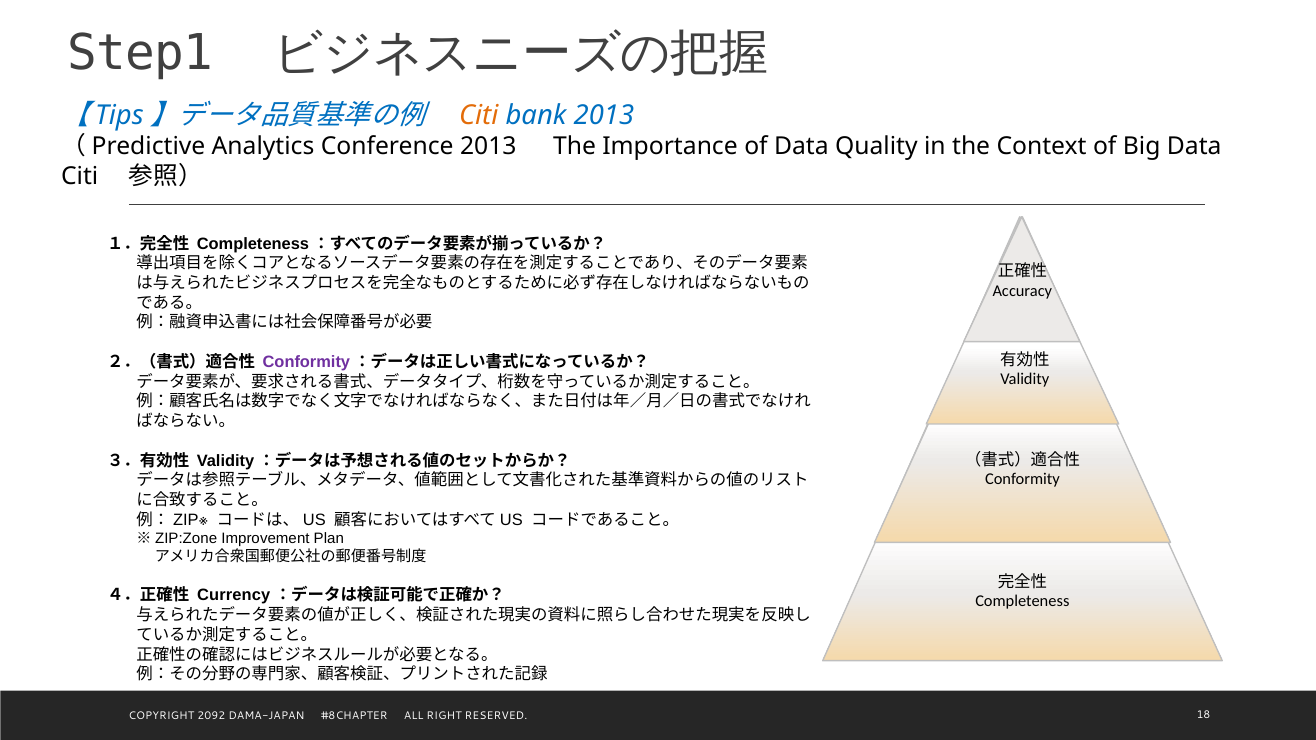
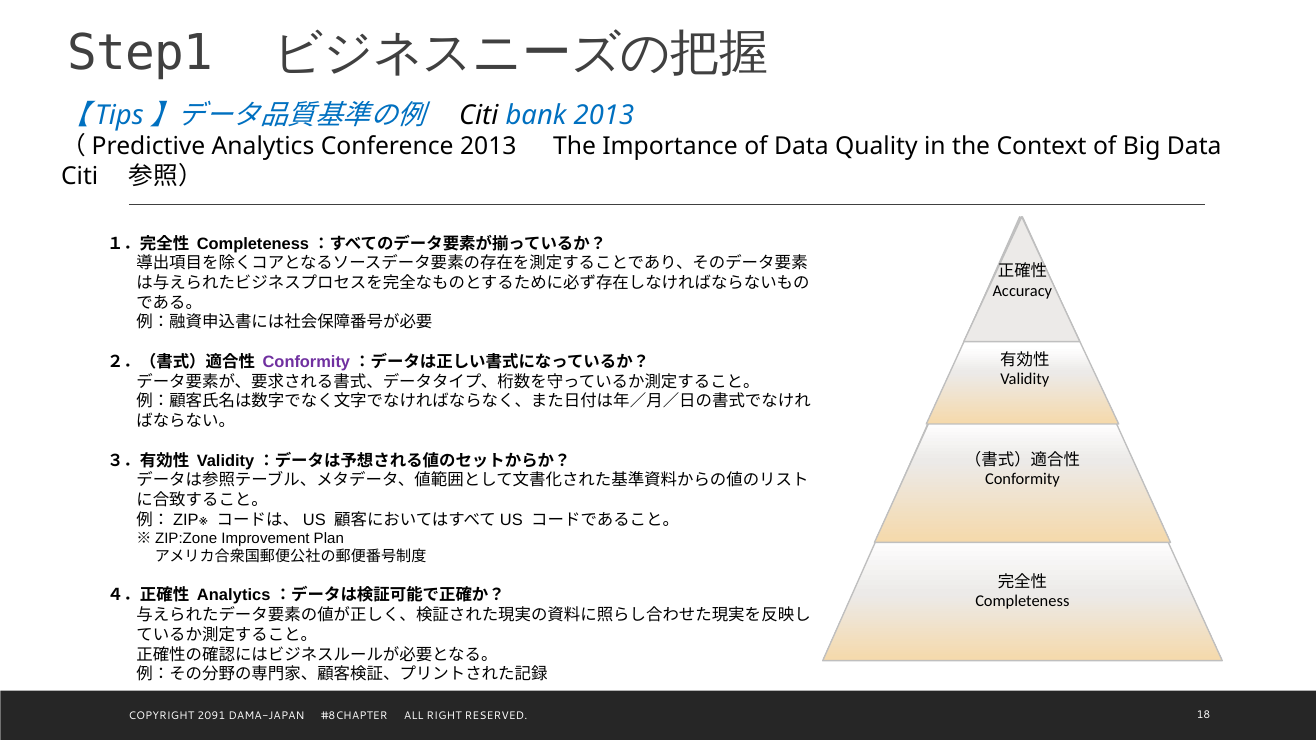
Citi colour: orange -> black (479, 115)
Currency: Currency -> Analytics (234, 596)
2092: 2092 -> 2091 (211, 716)
